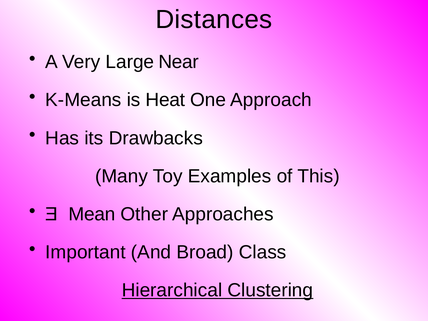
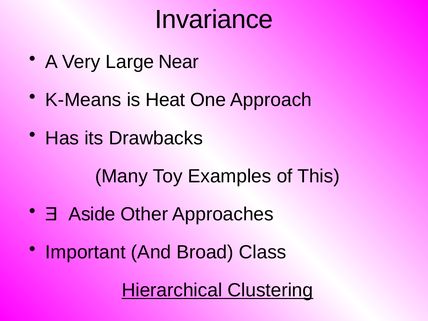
Distances: Distances -> Invariance (214, 20)
Mean: Mean -> Aside (92, 214)
